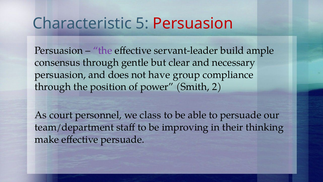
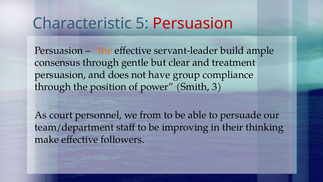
the colour: purple -> orange (103, 50)
necessary: necessary -> treatment (234, 62)
2: 2 -> 3 (217, 87)
class: class -> from (151, 115)
effective persuade: persuade -> followers (123, 139)
